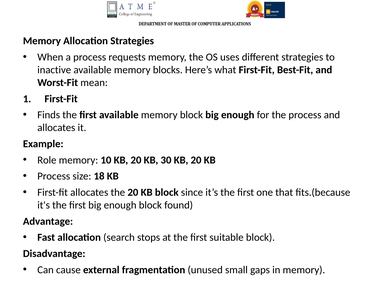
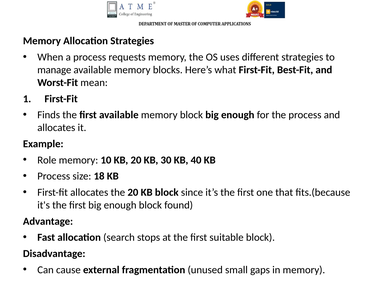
inactive: inactive -> manage (54, 70)
30 KB 20: 20 -> 40 (196, 160)
